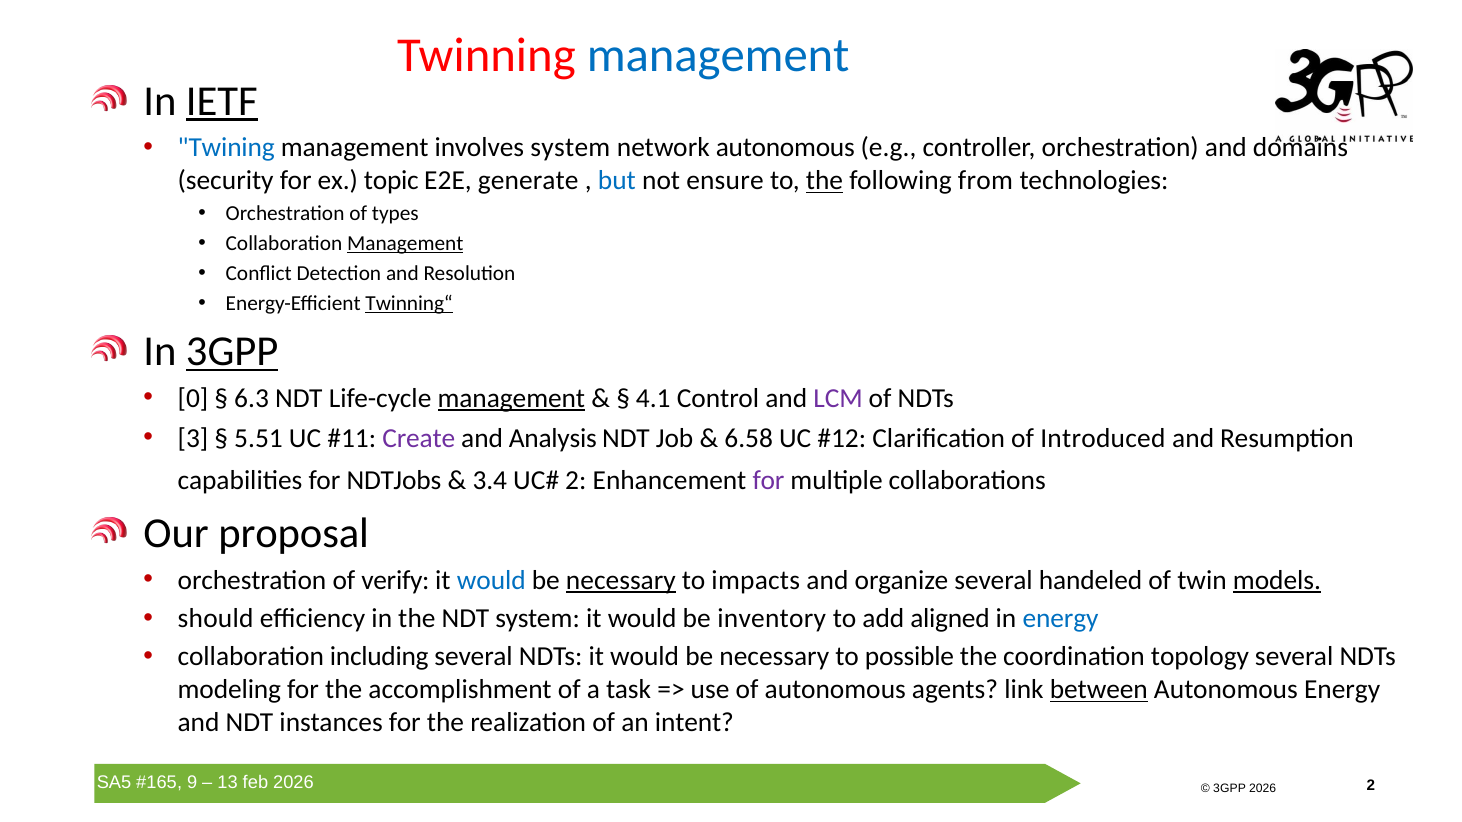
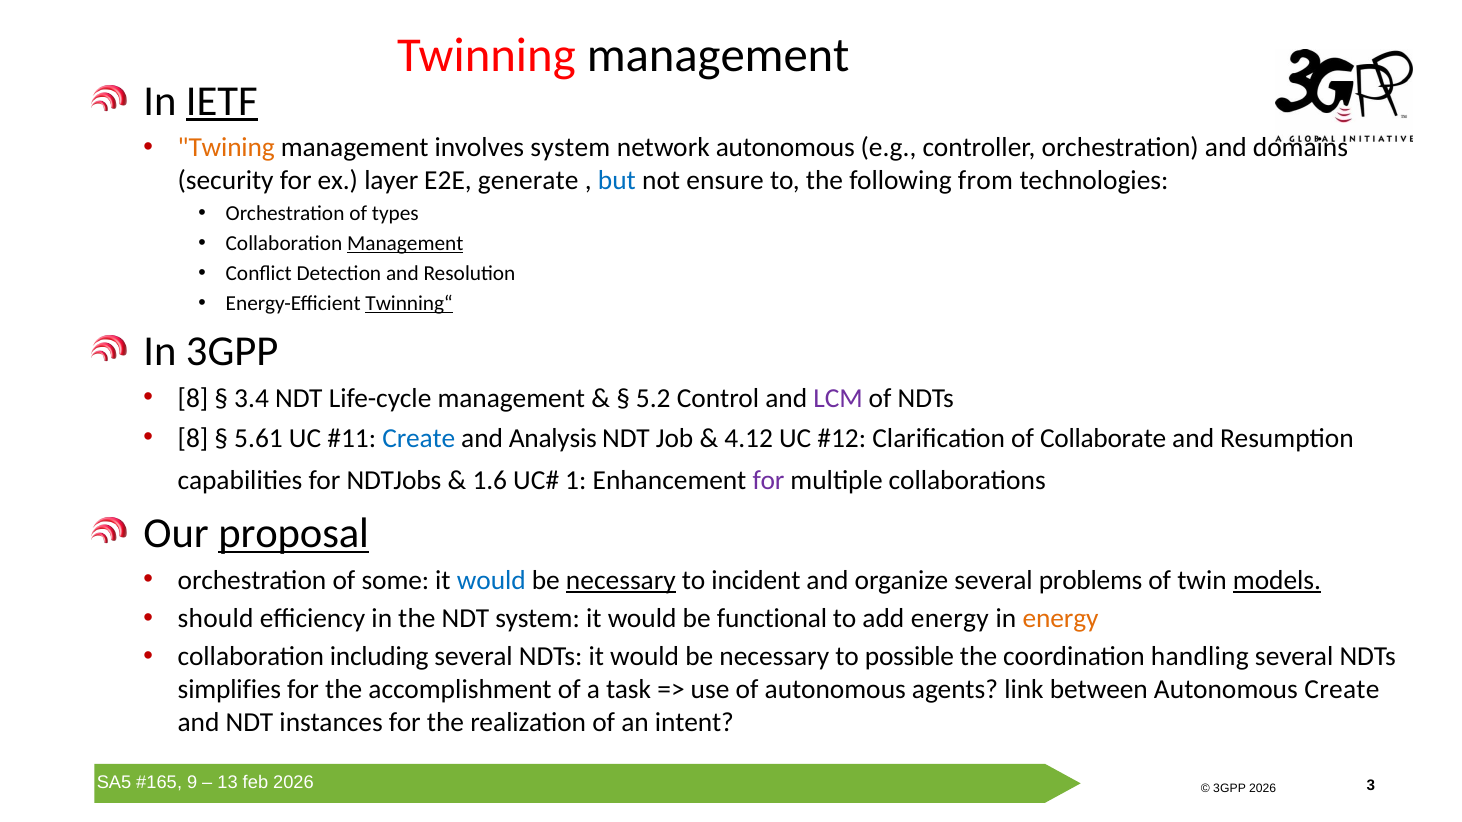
management colour: blue -> black (718, 56)
Twining colour: blue -> orange (226, 148)
topic: topic -> layer (391, 181)
the underline: present -> none (824, 181)
3GPP underline: present -> none (232, 352)
0: 0 -> 8 (193, 398)
6.3: 6.3 -> 3.4 (252, 398)
management underline: present -> none (511, 398)
4.1: 4.1 -> 5.2 (653, 398)
3: 3 -> 8 (193, 438)
5.51: 5.51 -> 5.61 (259, 438)
Create colour: purple -> blue (419, 438)
6.58: 6.58 -> 4.12 (749, 438)
Introduced: Introduced -> Collaborate (1103, 438)
3.4: 3.4 -> 1.6 (490, 480)
2: 2 -> 1 (576, 480)
proposal underline: none -> present (294, 534)
verify: verify -> some (395, 580)
impacts: impacts -> incident (756, 580)
handeled: handeled -> problems (1091, 580)
inventory: inventory -> functional (772, 619)
add aligned: aligned -> energy (950, 619)
energy colour: blue -> orange (1061, 619)
topology: topology -> handling (1200, 657)
modeling: modeling -> simplifies (229, 690)
between underline: present -> none (1099, 690)
Autonomous Energy: Energy -> Create (1342, 690)
2: 2 -> 3 (1371, 786)
